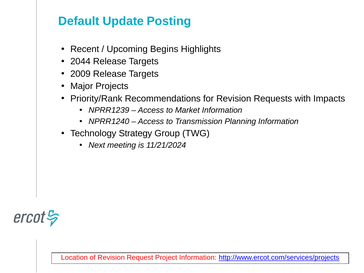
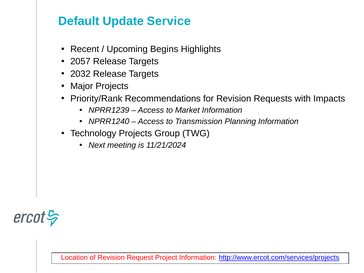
Posting: Posting -> Service (169, 21)
2044: 2044 -> 2057 (80, 61)
2009: 2009 -> 2032 (80, 74)
Technology Strategy: Strategy -> Projects (135, 133)
